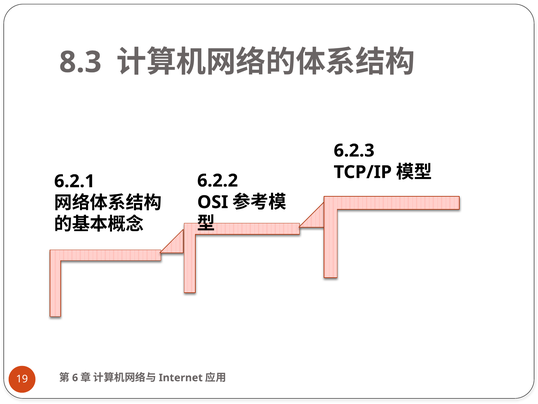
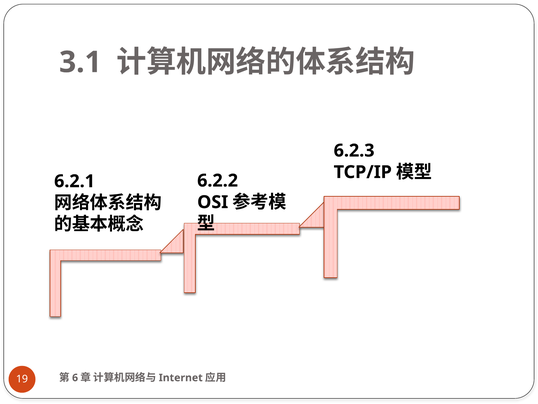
8.3: 8.3 -> 3.1 (80, 62)
